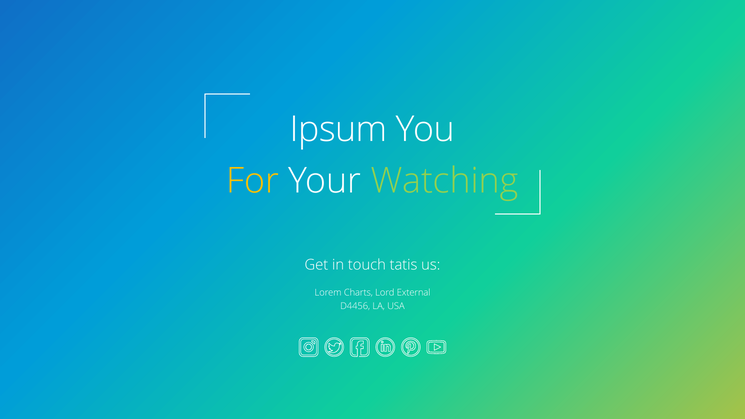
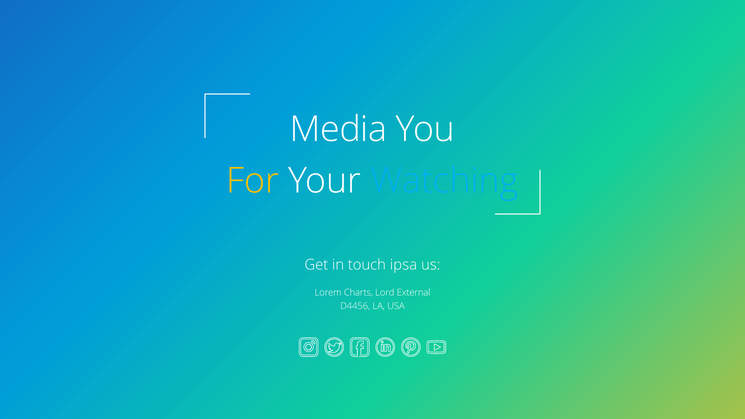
Ipsum: Ipsum -> Media (338, 129)
Watching colour: light green -> light blue (444, 181)
tatis: tatis -> ipsa (403, 265)
